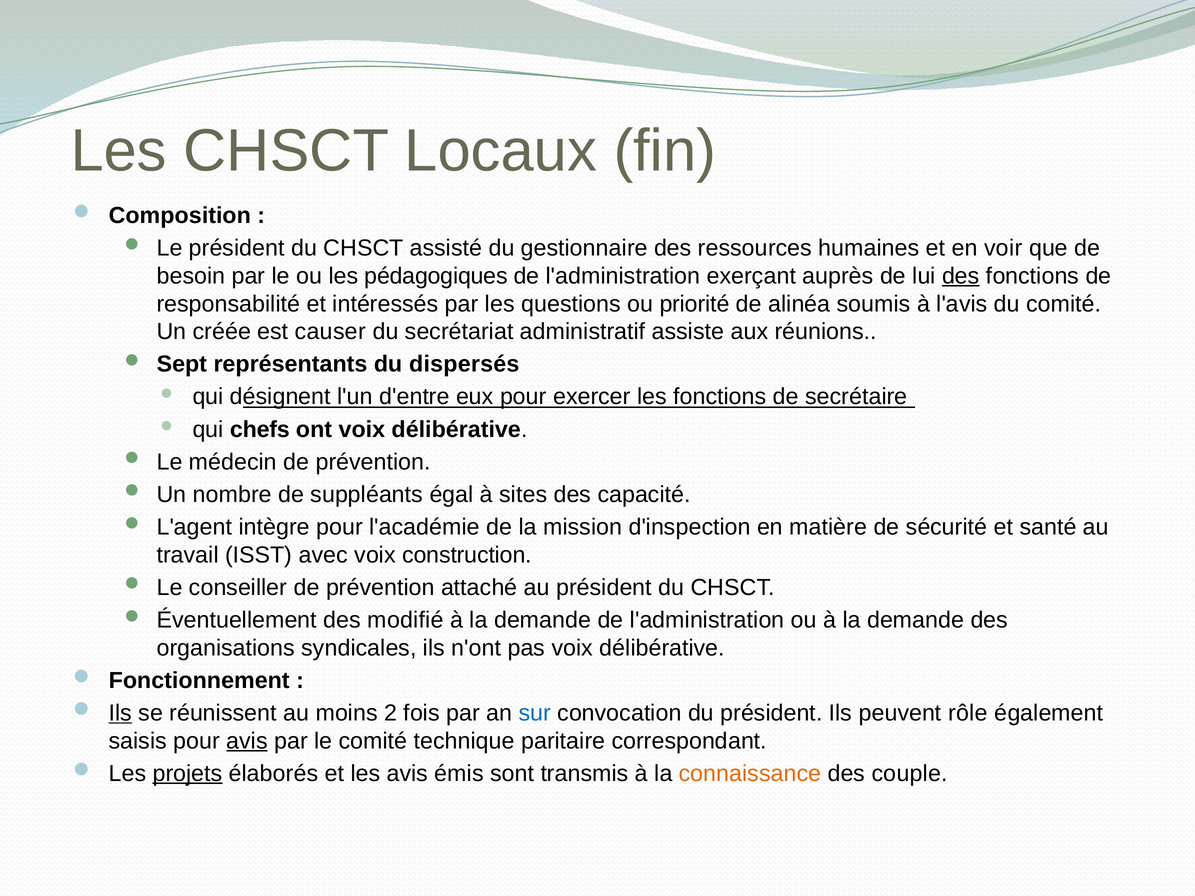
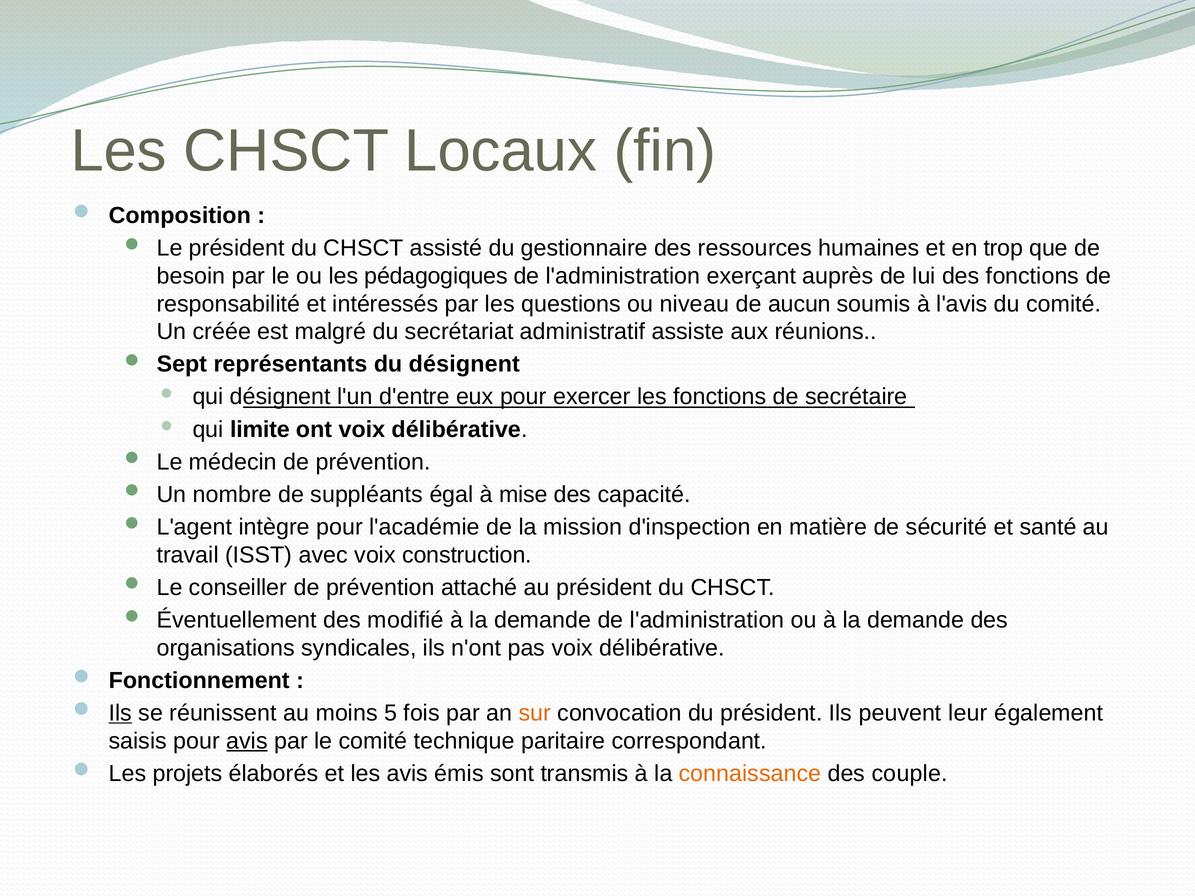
voir: voir -> trop (1003, 248)
des underline: present -> none (961, 276)
priorité: priorité -> niveau (694, 304)
alinéa: alinéa -> aucun (799, 304)
causer: causer -> malgré (330, 332)
du dispersés: dispersés -> désignent (464, 364)
chefs: chefs -> limite (260, 429)
sites: sites -> mise (523, 495)
2: 2 -> 5 (391, 713)
sur colour: blue -> orange (535, 713)
rôle: rôle -> leur (968, 713)
projets underline: present -> none (188, 774)
